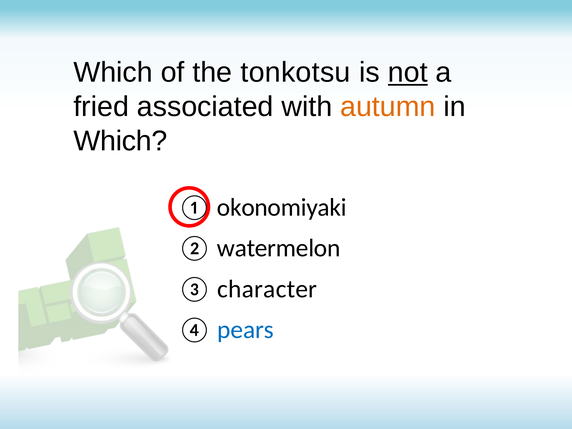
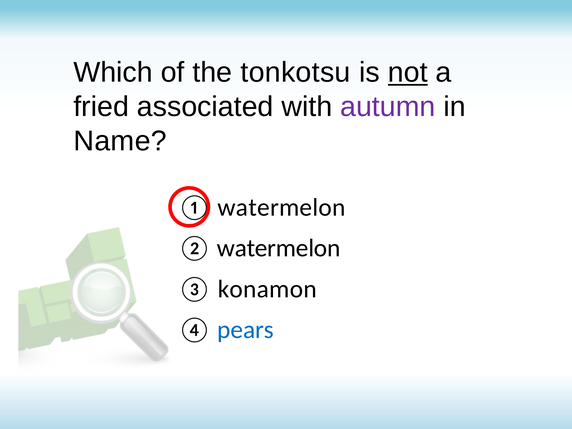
autumn colour: orange -> purple (388, 107)
Which: Which -> Name (120, 141)
okonomiyaki: okonomiyaki -> watermelon (282, 207)
character: character -> konamon (267, 289)
